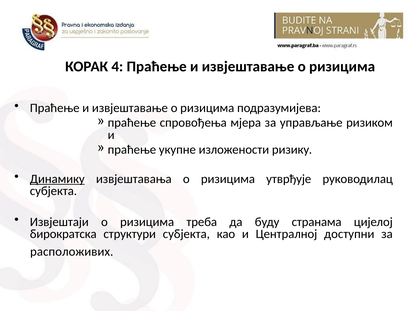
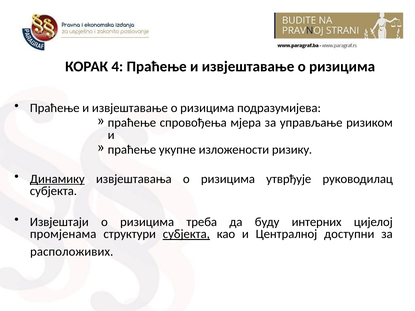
странама: странама -> интерних (317, 222)
бирократска: бирократска -> промјенама (63, 234)
субјекта underline: none -> present (186, 234)
